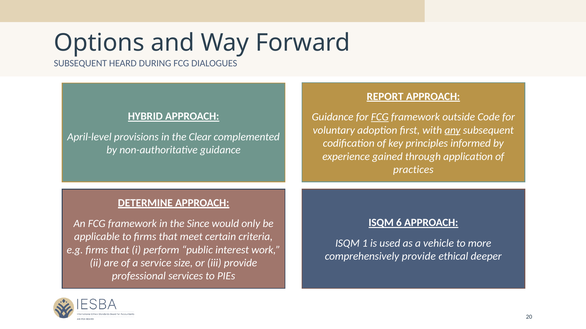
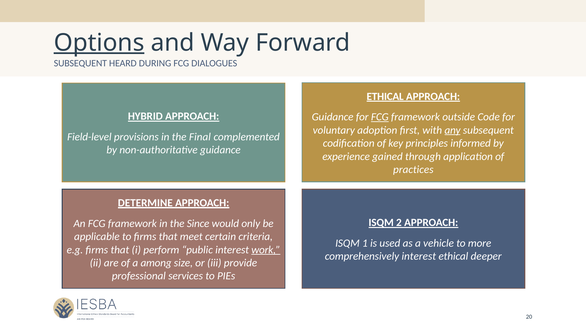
Options underline: none -> present (99, 43)
REPORT: REPORT -> ETHICAL (385, 97)
April-level: April-level -> Field-level (89, 137)
Clear: Clear -> Final (200, 137)
6: 6 -> 2 (399, 223)
work underline: none -> present (266, 250)
comprehensively provide: provide -> interest (419, 257)
service: service -> among (156, 263)
